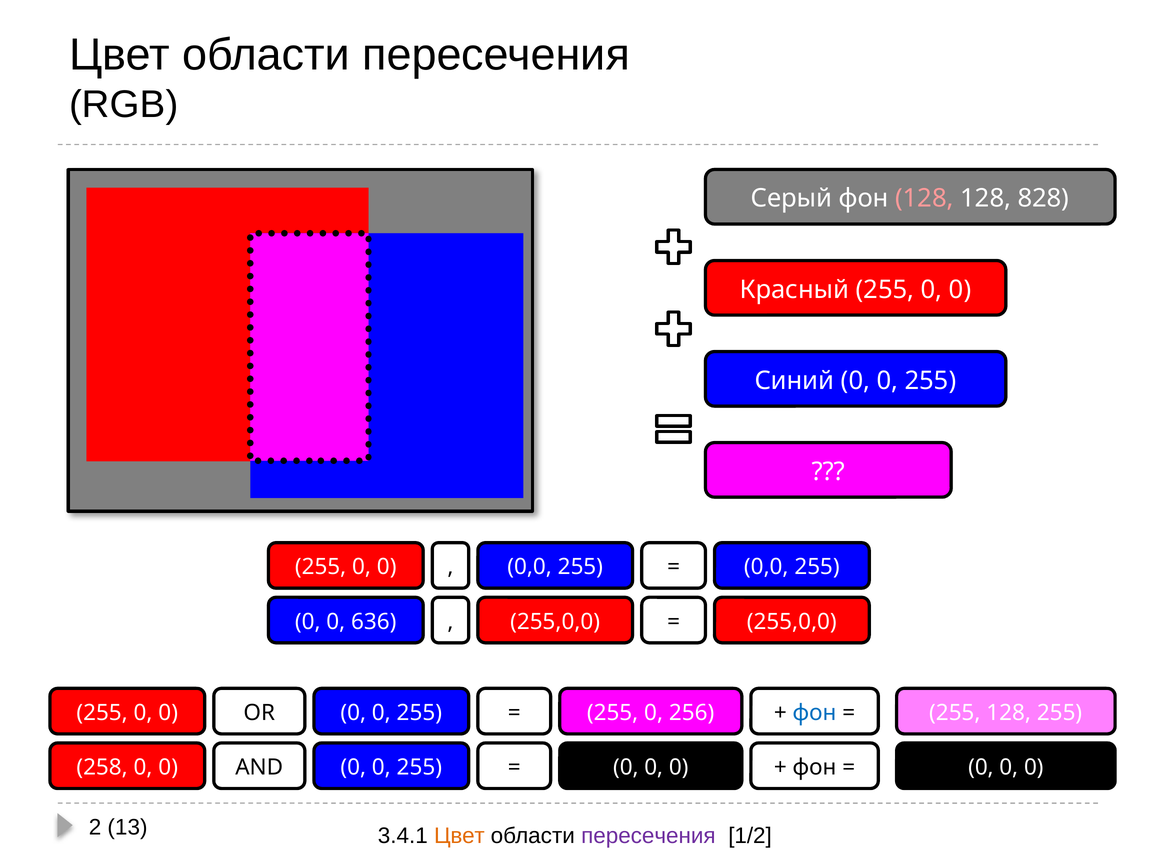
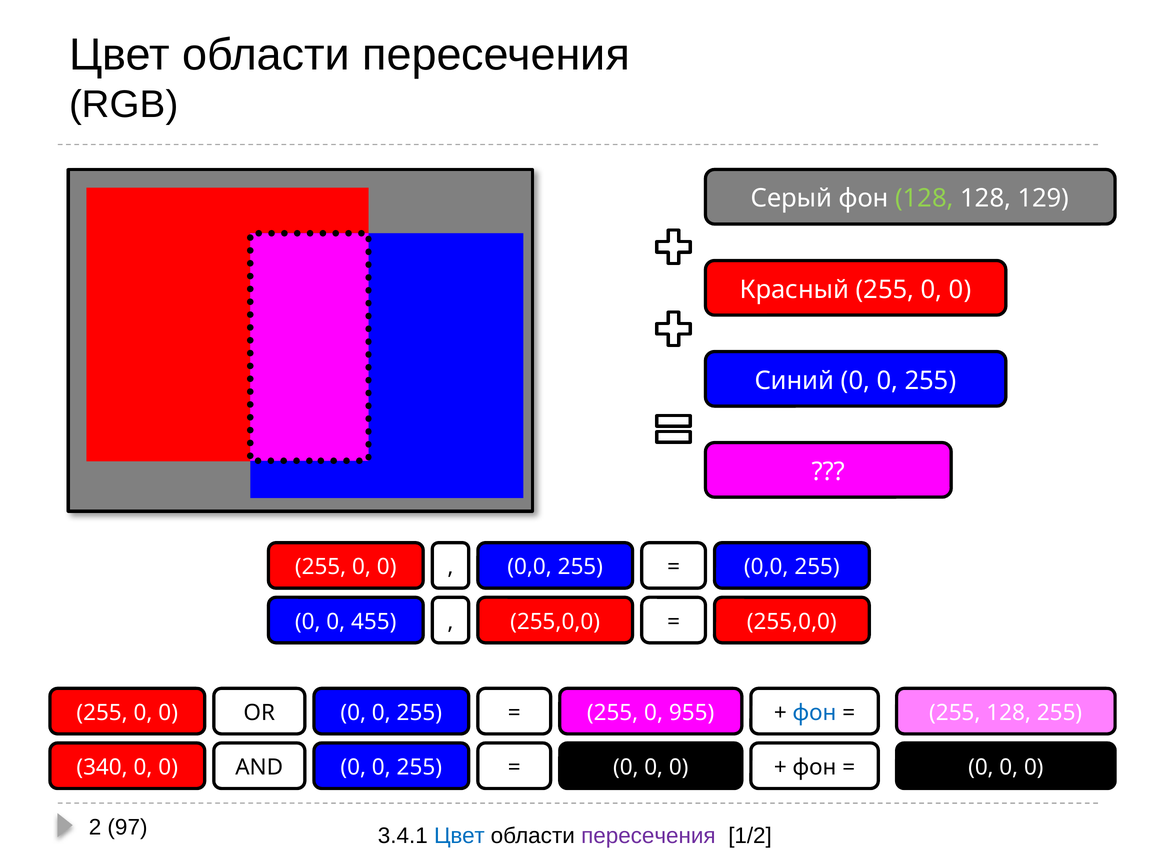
128 colour: pink -> light green (924, 199)
828: 828 -> 129 (1043, 199)
636: 636 -> 455 (374, 622)
256: 256 -> 955 (692, 713)
258: 258 -> 340 (102, 767)
13: 13 -> 97 (127, 827)
Цвет colour: orange -> blue (459, 836)
